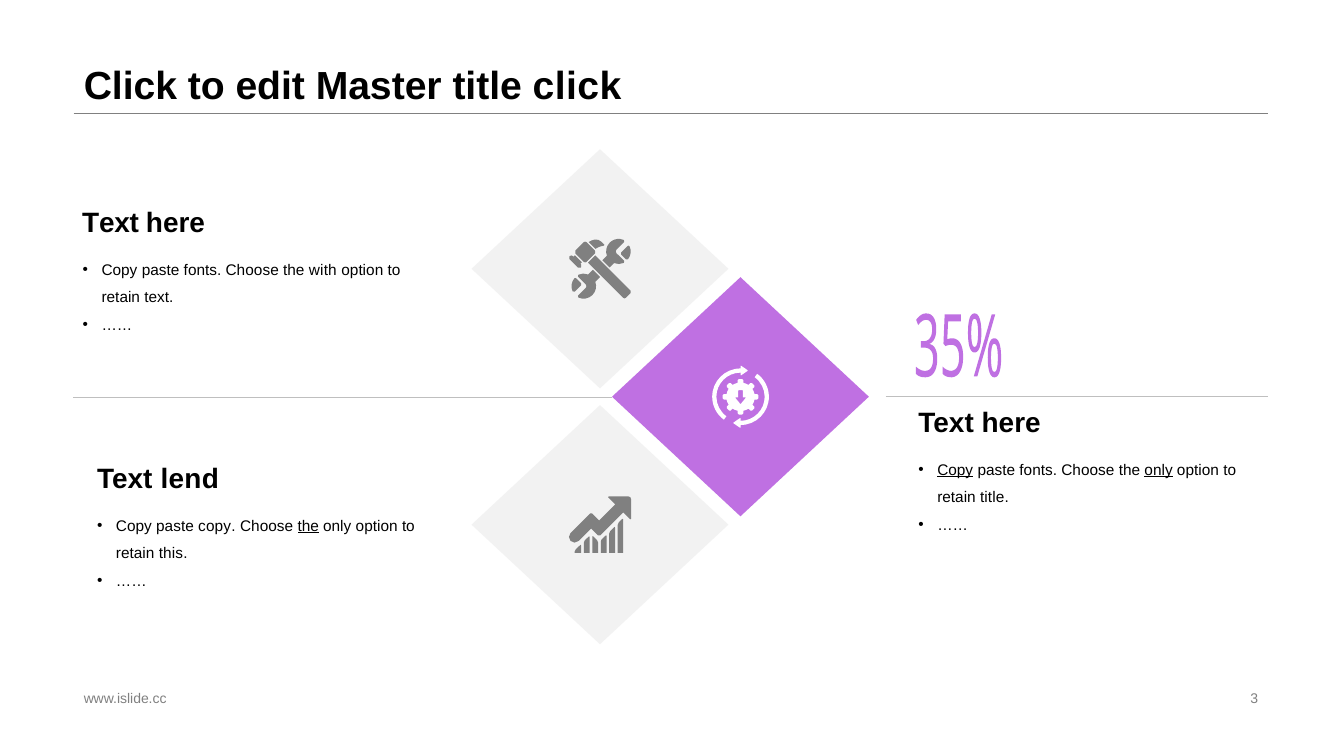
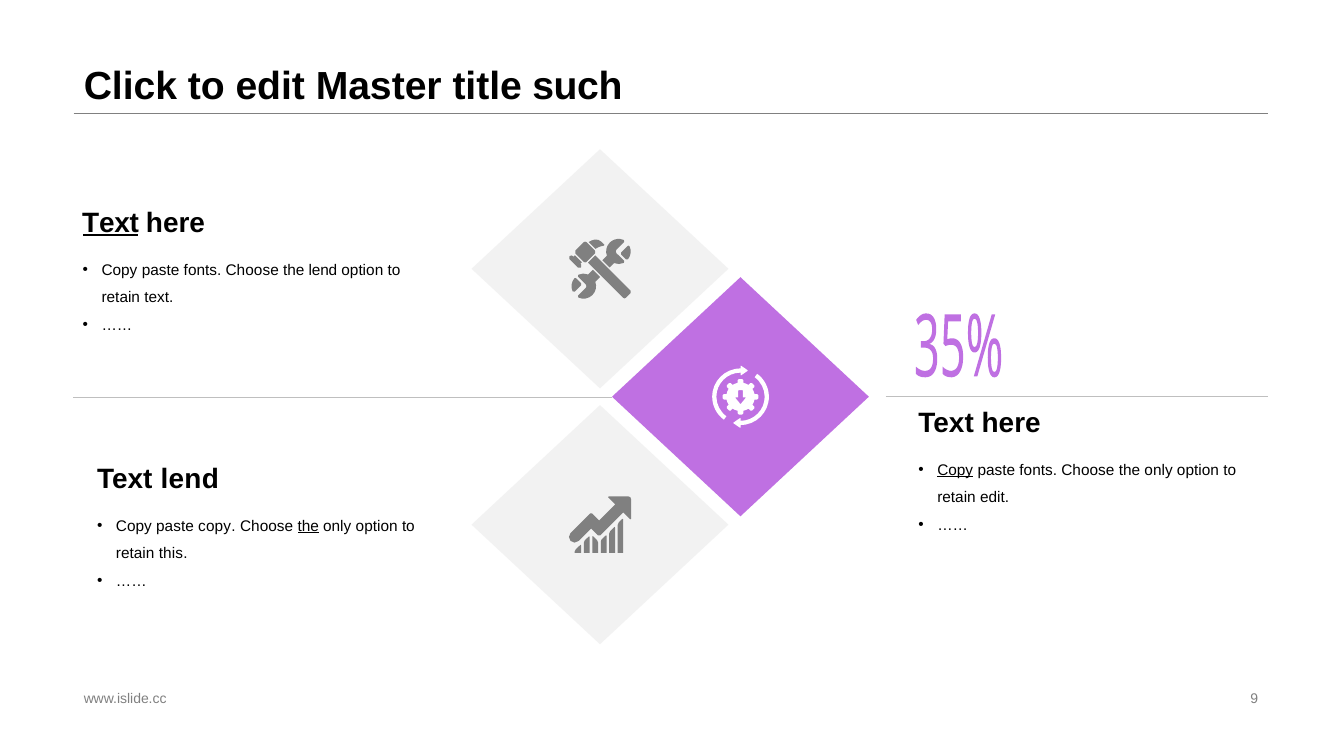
title click: click -> such (577, 87)
Text underline: none -> present (111, 223)
the with: with -> lend (323, 270)
only underline: present -> none (1159, 470)
retain title: title -> edit (995, 498)
3: 3 -> 9 (1254, 699)
